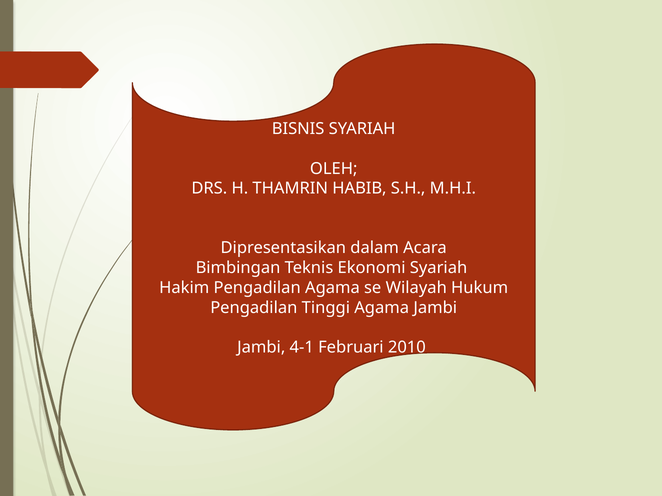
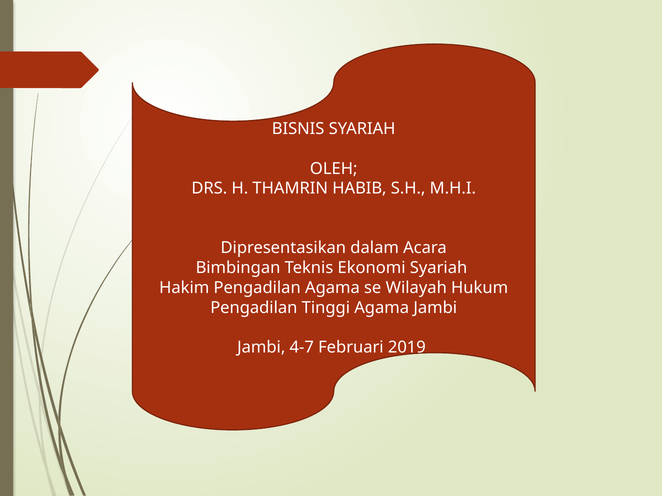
4-1: 4-1 -> 4-7 (302, 348)
2010: 2010 -> 2019 (407, 348)
